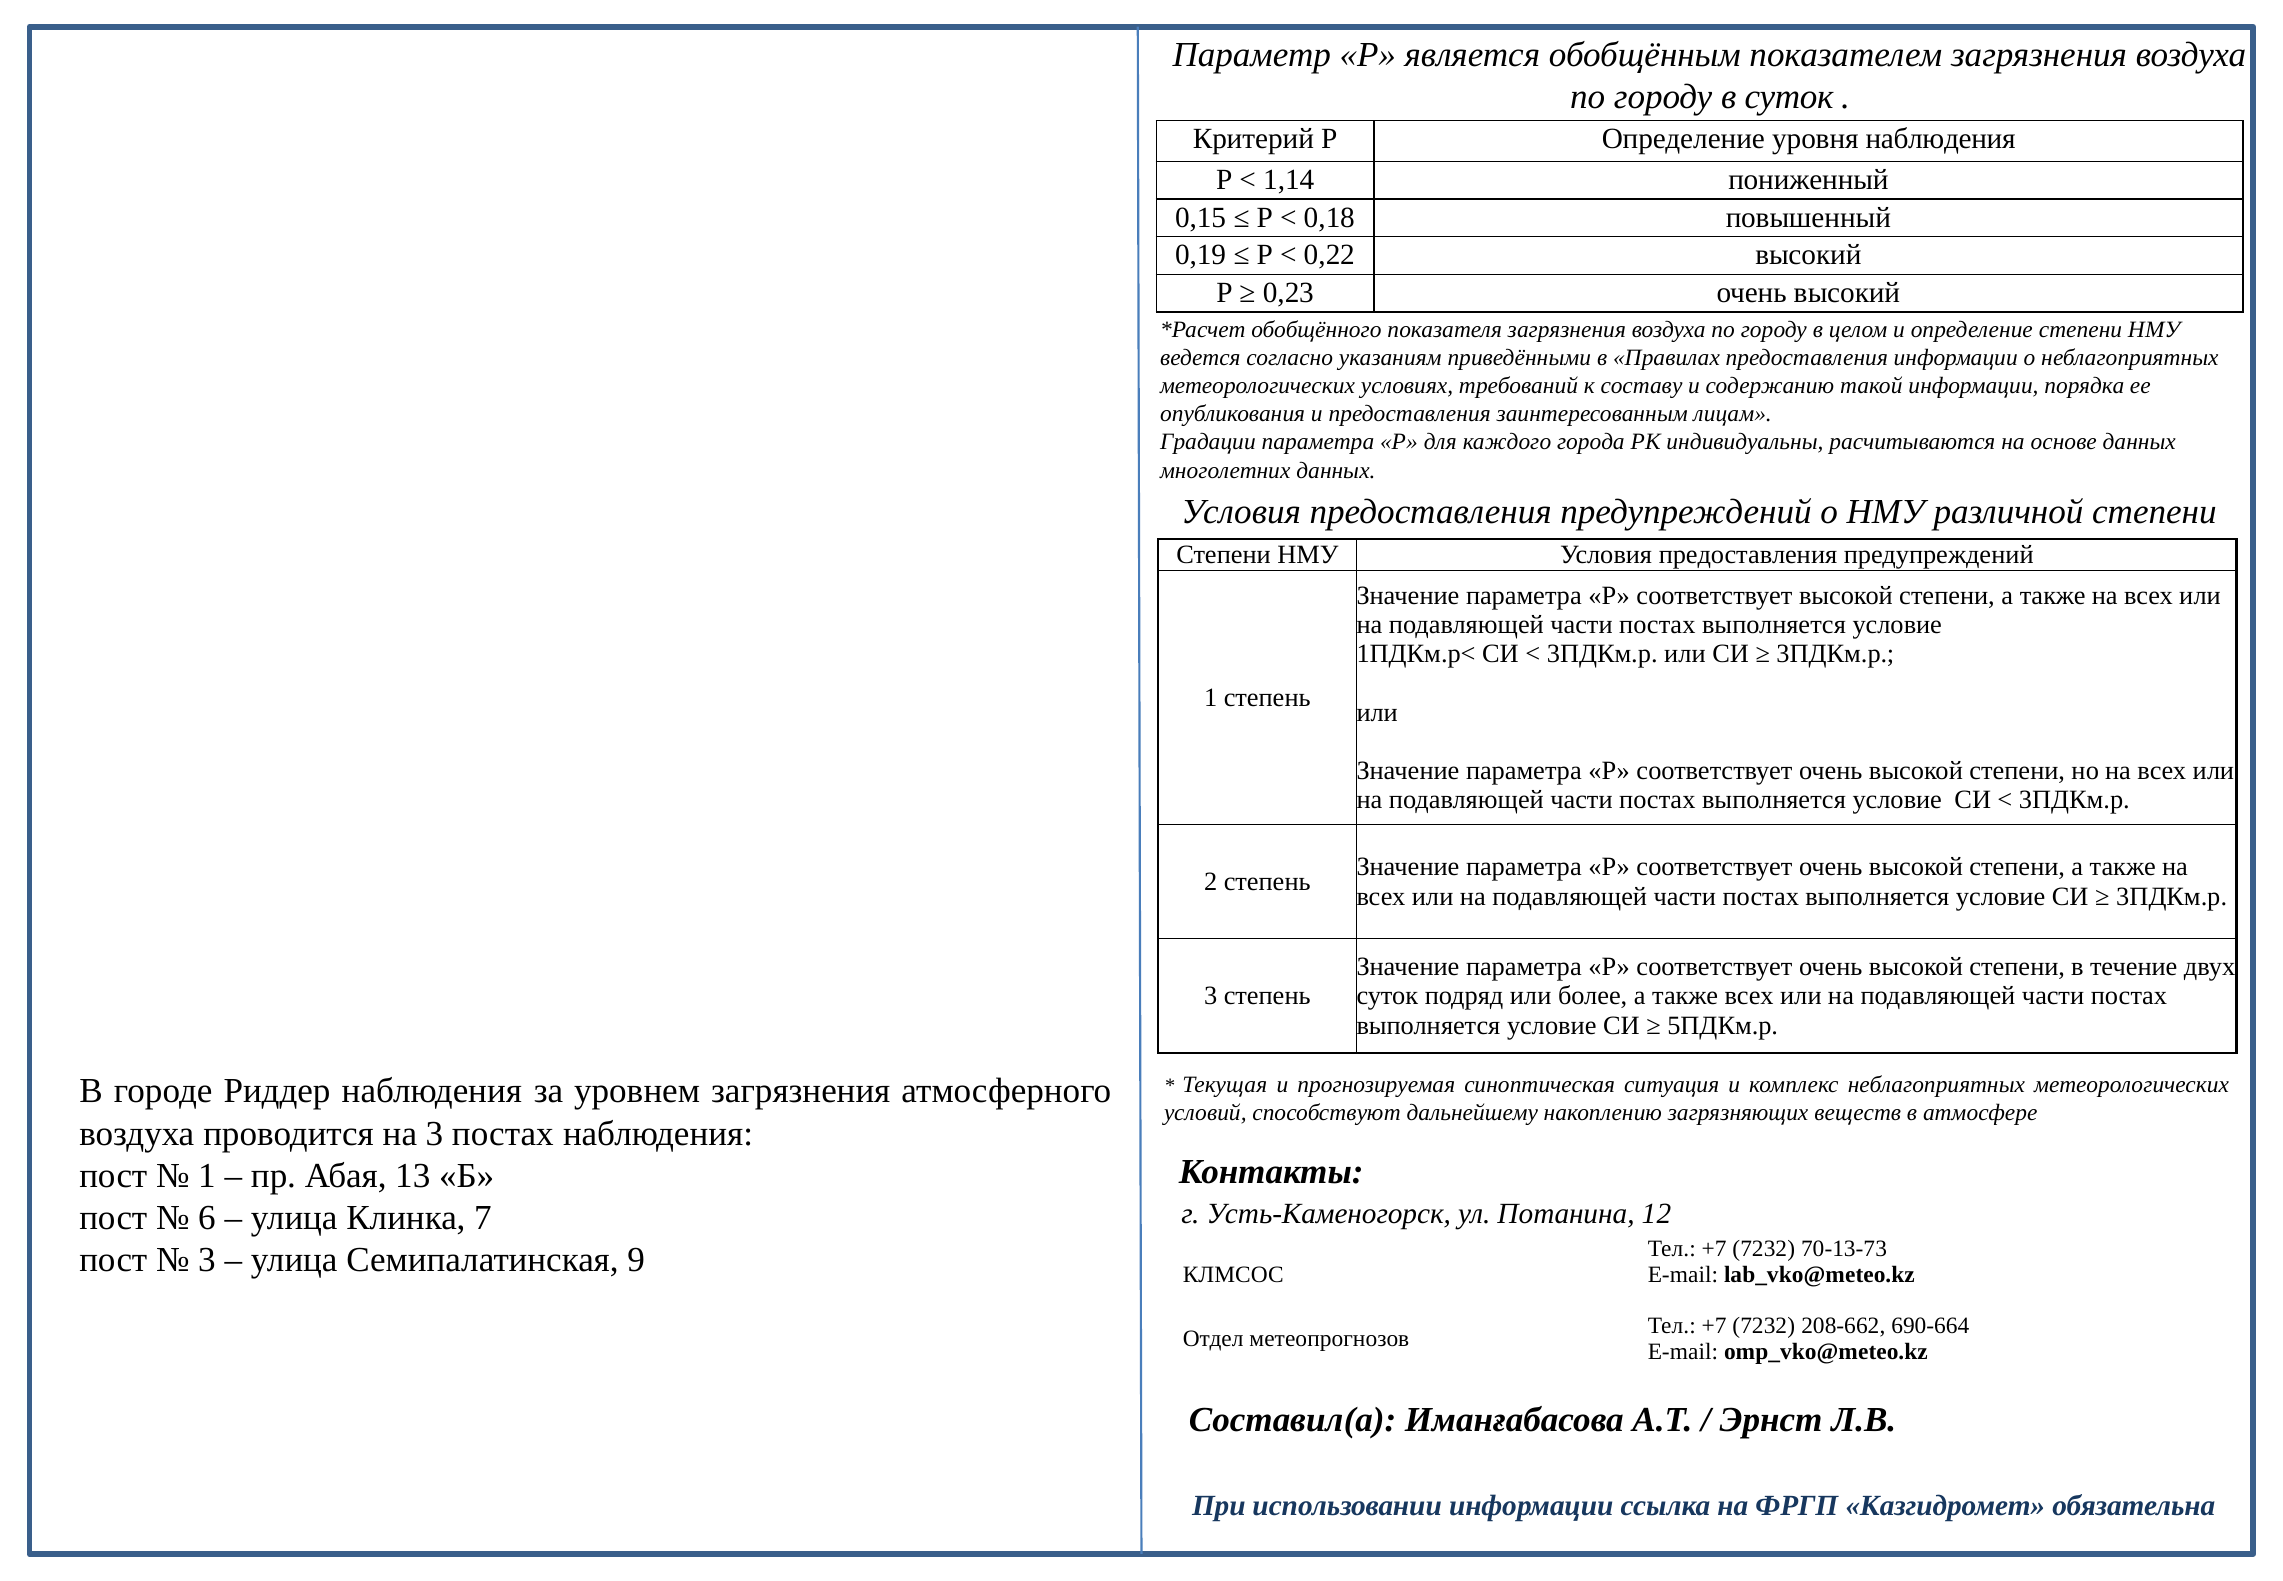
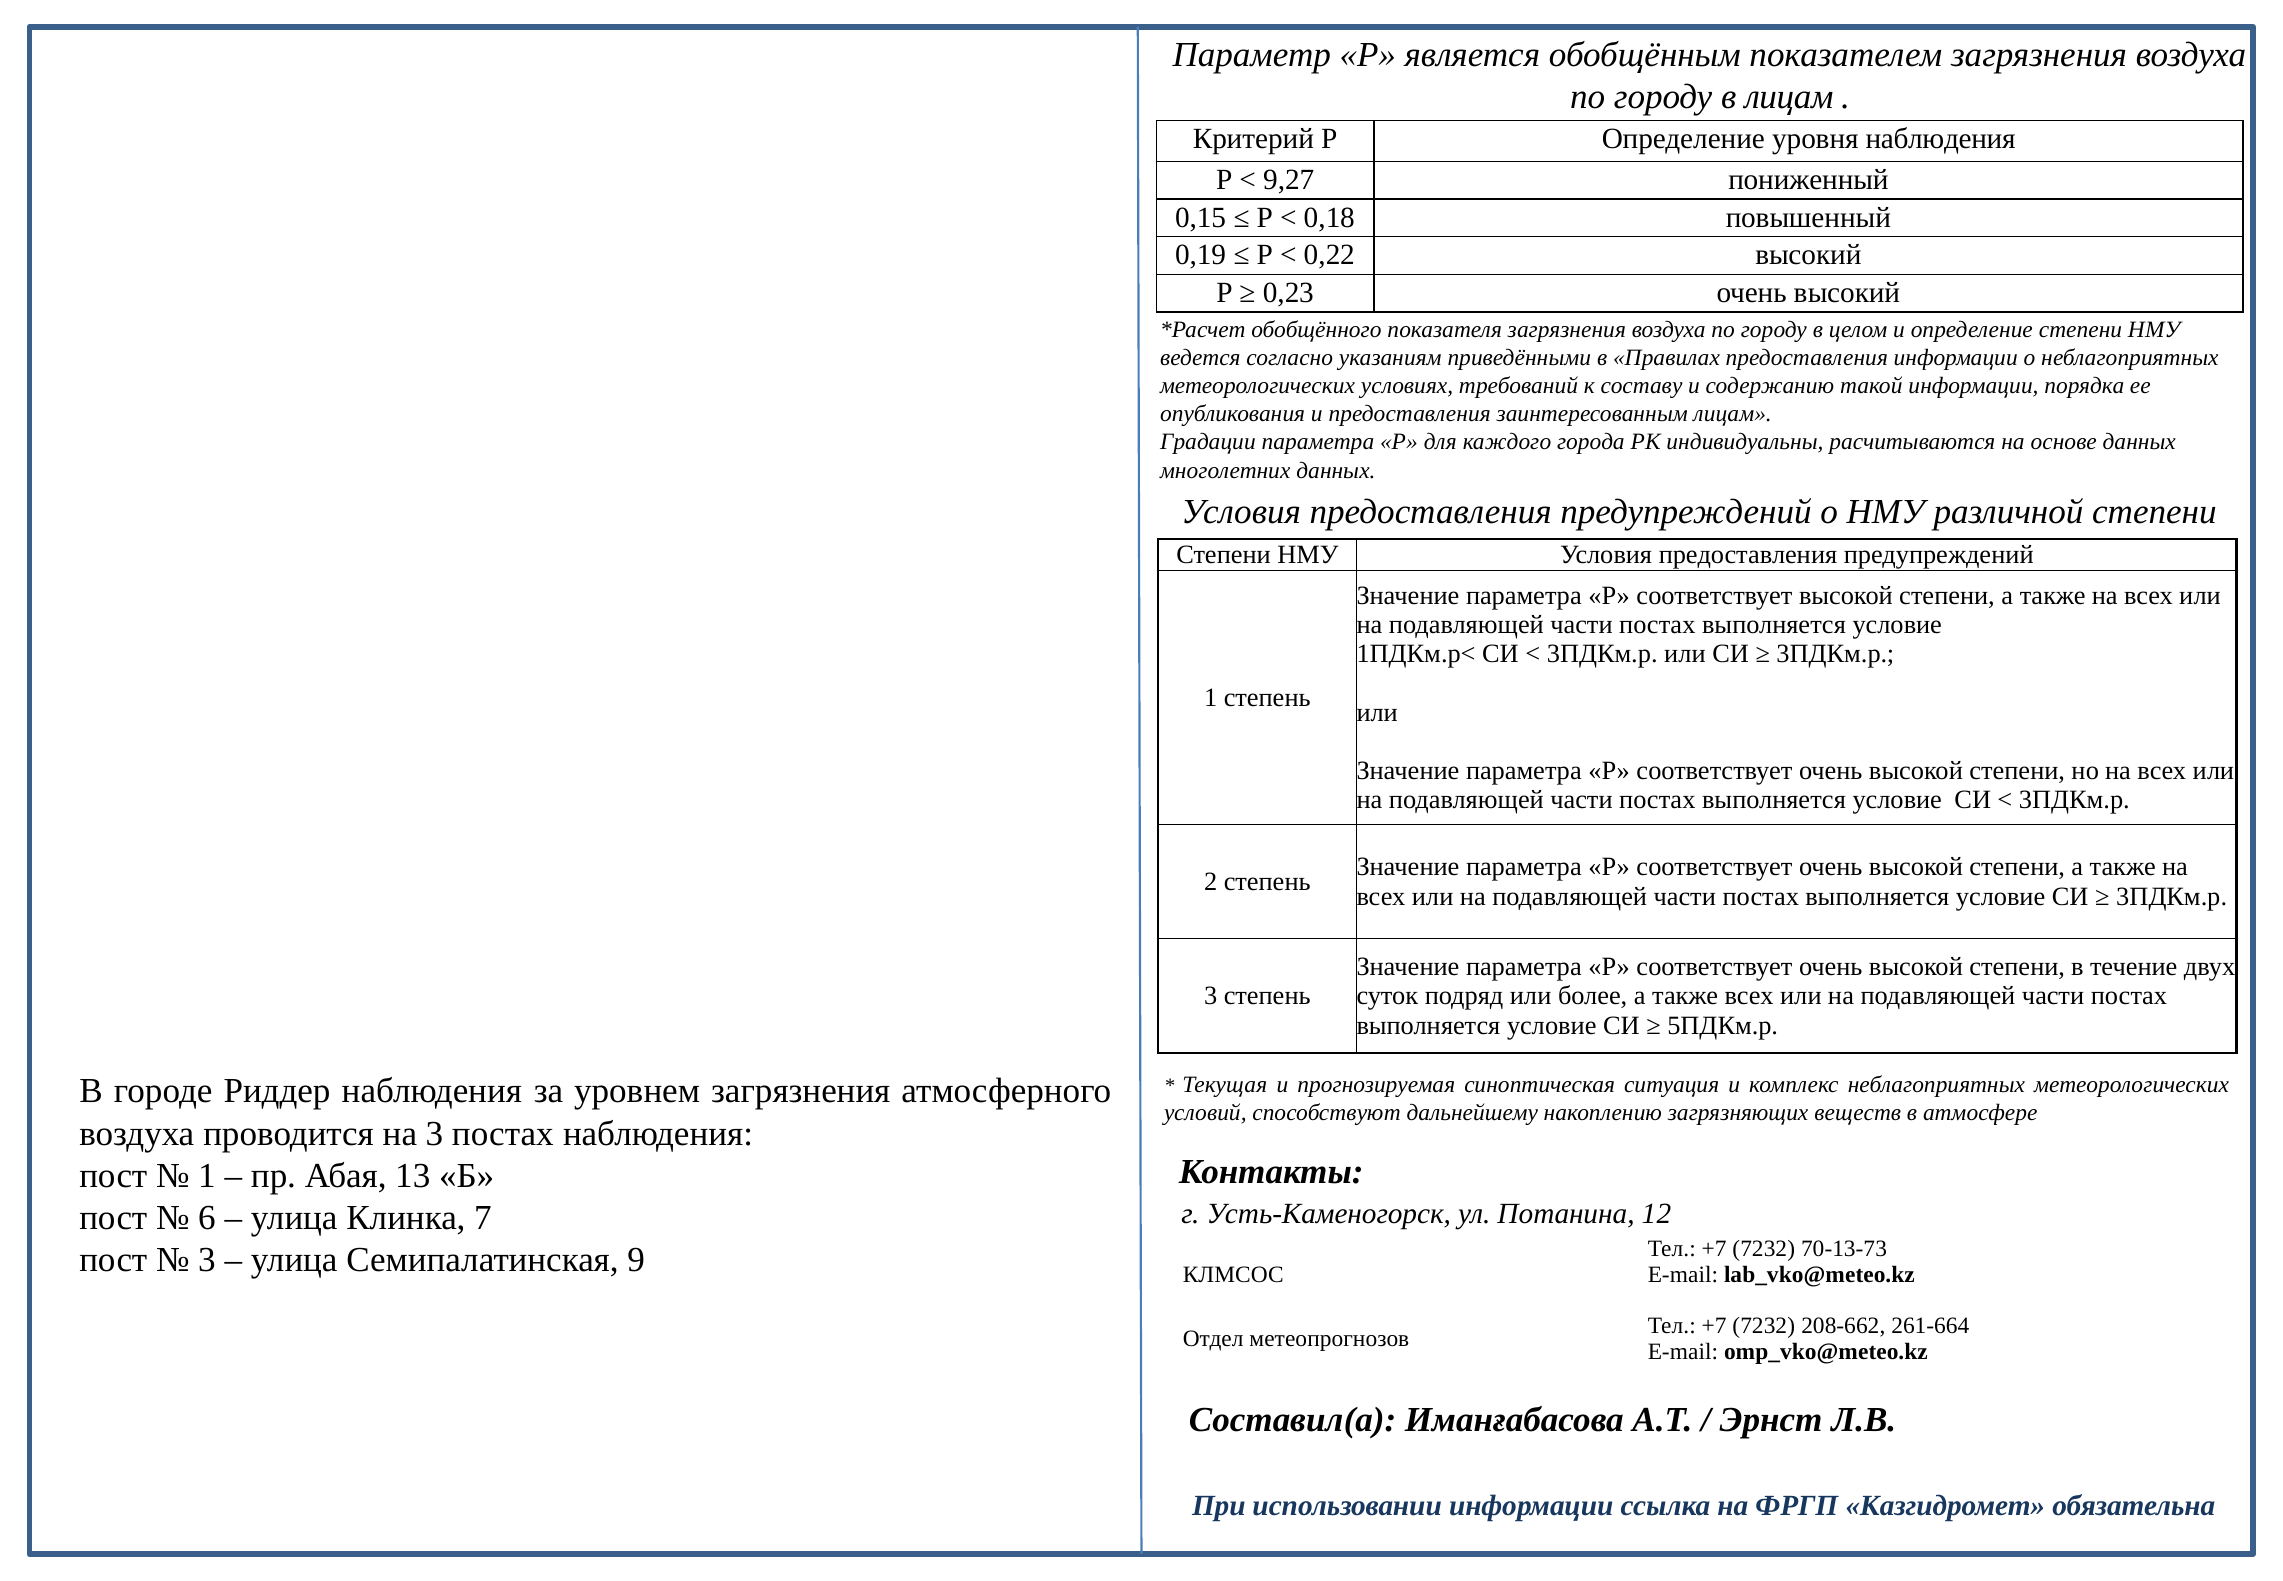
в суток: суток -> лицам (1789, 97)
1,14: 1,14 -> 9,27 (1289, 180)
690-664: 690-664 -> 261-664 (1930, 1325)
